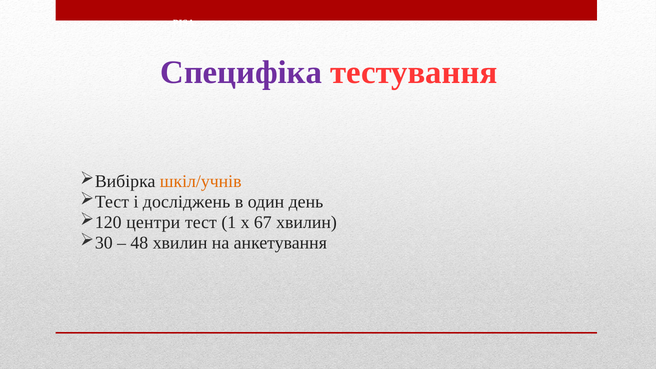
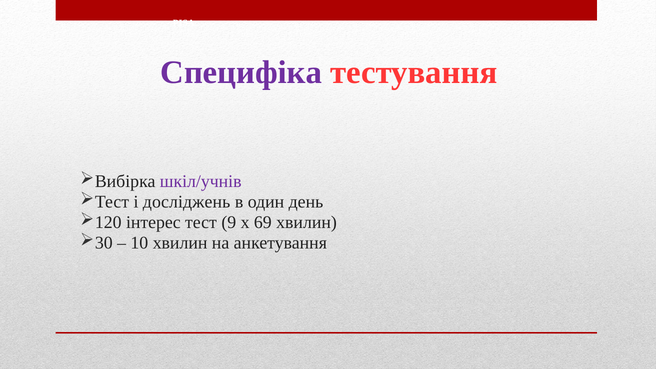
шкіл/учнів colour: orange -> purple (201, 181)
центри: центри -> інтерес (153, 222)
1: 1 -> 9 (229, 222)
67: 67 -> 69 (263, 222)
48: 48 -> 10 (139, 243)
